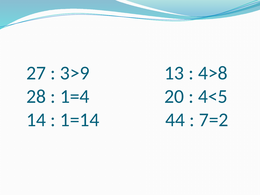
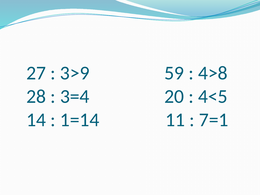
13: 13 -> 59 (174, 73)
1=4: 1=4 -> 3=4 (75, 97)
44: 44 -> 11 (175, 120)
7=2: 7=2 -> 7=1 (214, 120)
